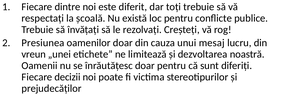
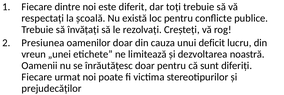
mesaj: mesaj -> deficit (212, 43)
decizii: decizii -> urmat (67, 77)
